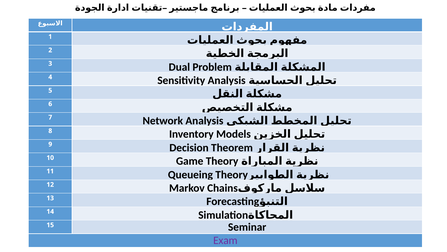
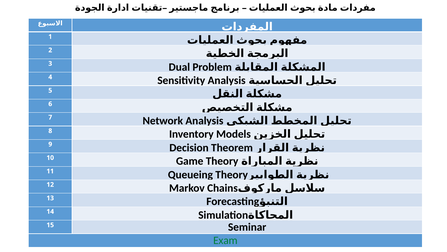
Exam colour: purple -> green (225, 240)
